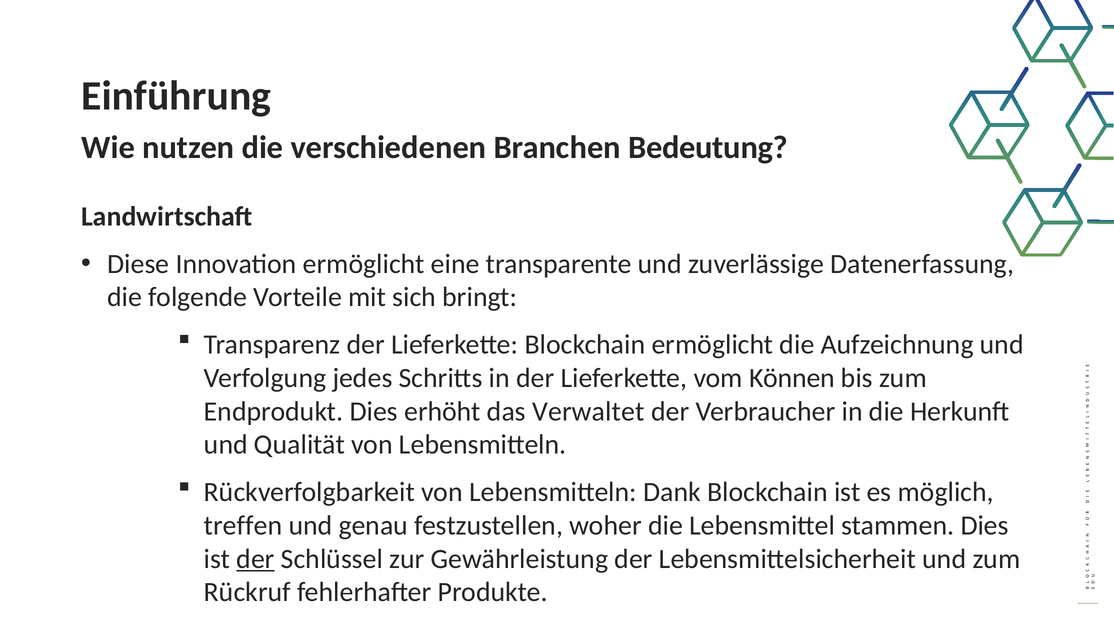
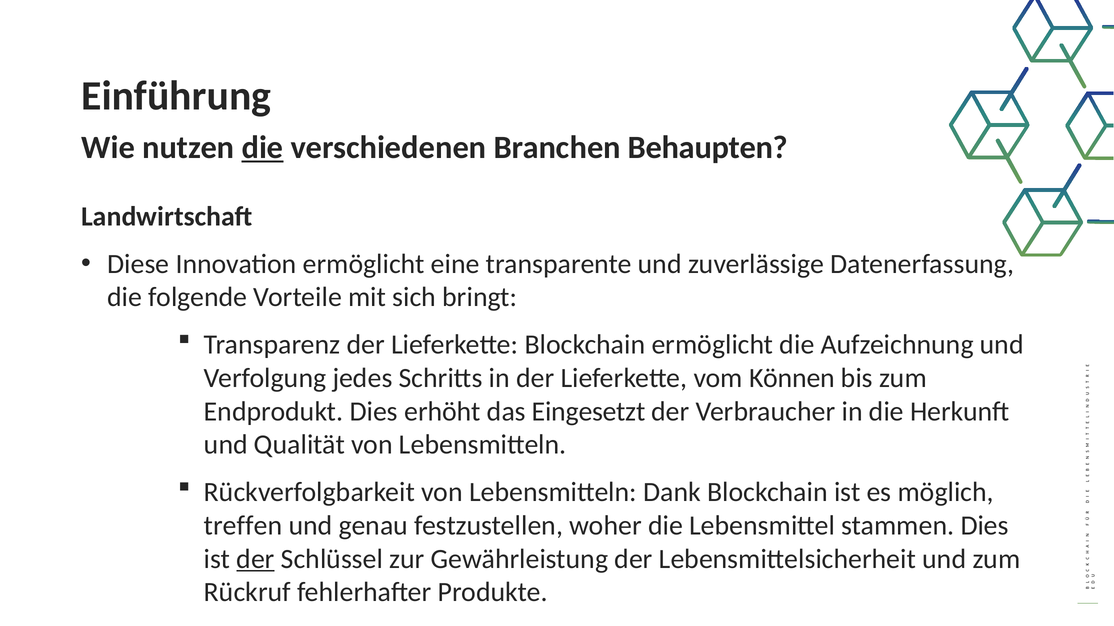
die underline: none -> present (262, 148)
Bedeutung: Bedeutung -> Behaupten (708, 148)
Verwaltet: Verwaltet -> Eingesetzt (589, 412)
